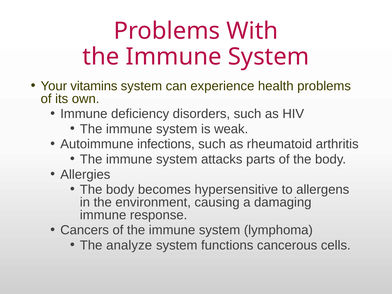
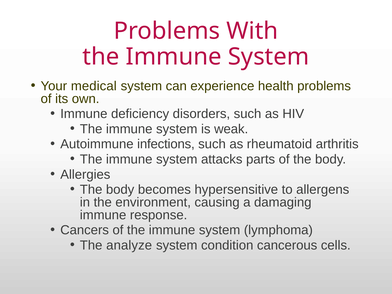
vitamins: vitamins -> medical (94, 86)
functions: functions -> condition (227, 245)
